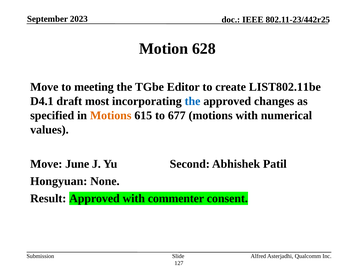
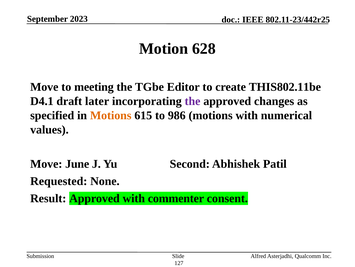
LIST802.11be: LIST802.11be -> THIS802.11be (285, 87)
most: most -> later (97, 101)
the colour: blue -> purple (193, 101)
677: 677 -> 986 (177, 115)
Hongyuan: Hongyuan -> Requested (59, 181)
